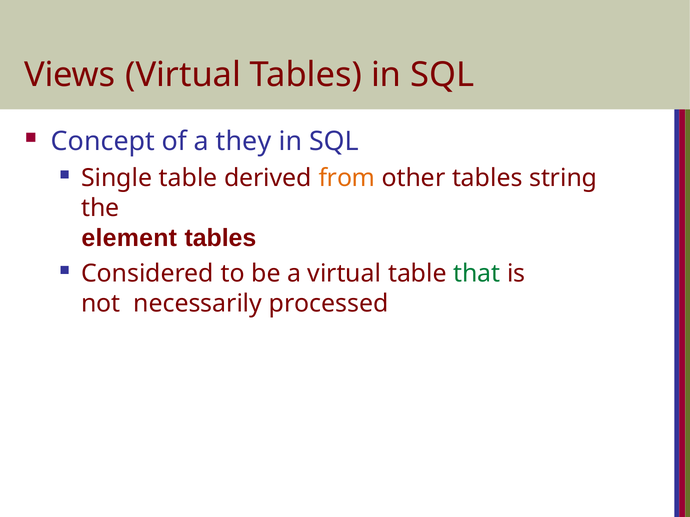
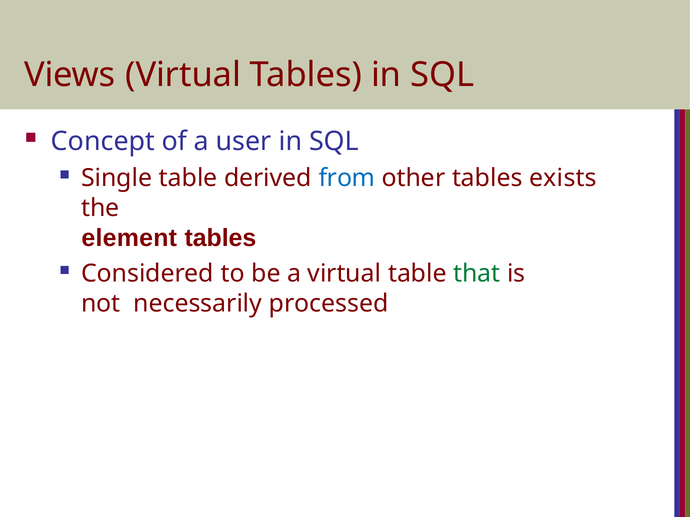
they: they -> user (244, 141)
from colour: orange -> blue (347, 178)
string: string -> exists (563, 178)
